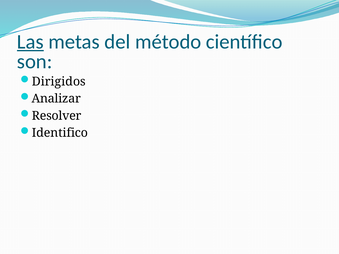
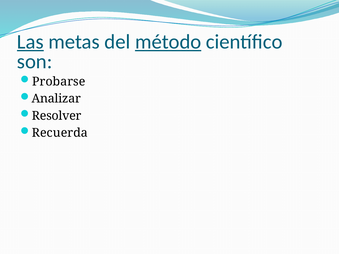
método underline: none -> present (168, 42)
Dirigidos: Dirigidos -> Probarse (59, 82)
Identifico: Identifico -> Recuerda (60, 133)
